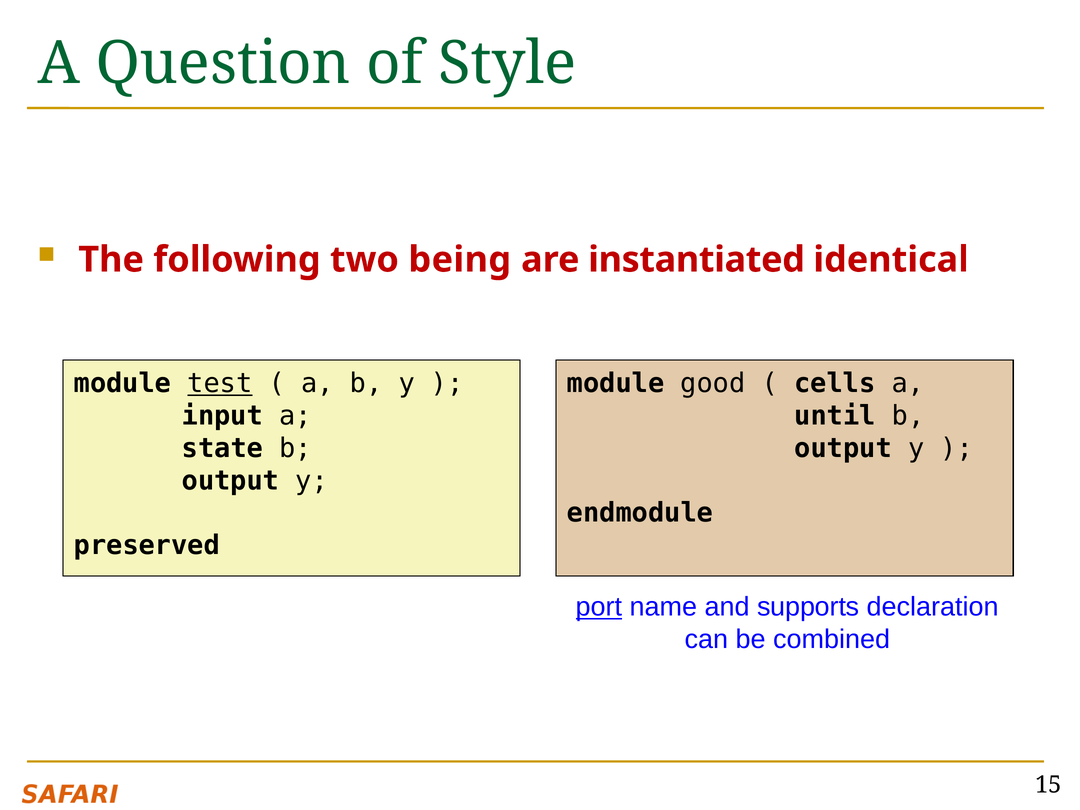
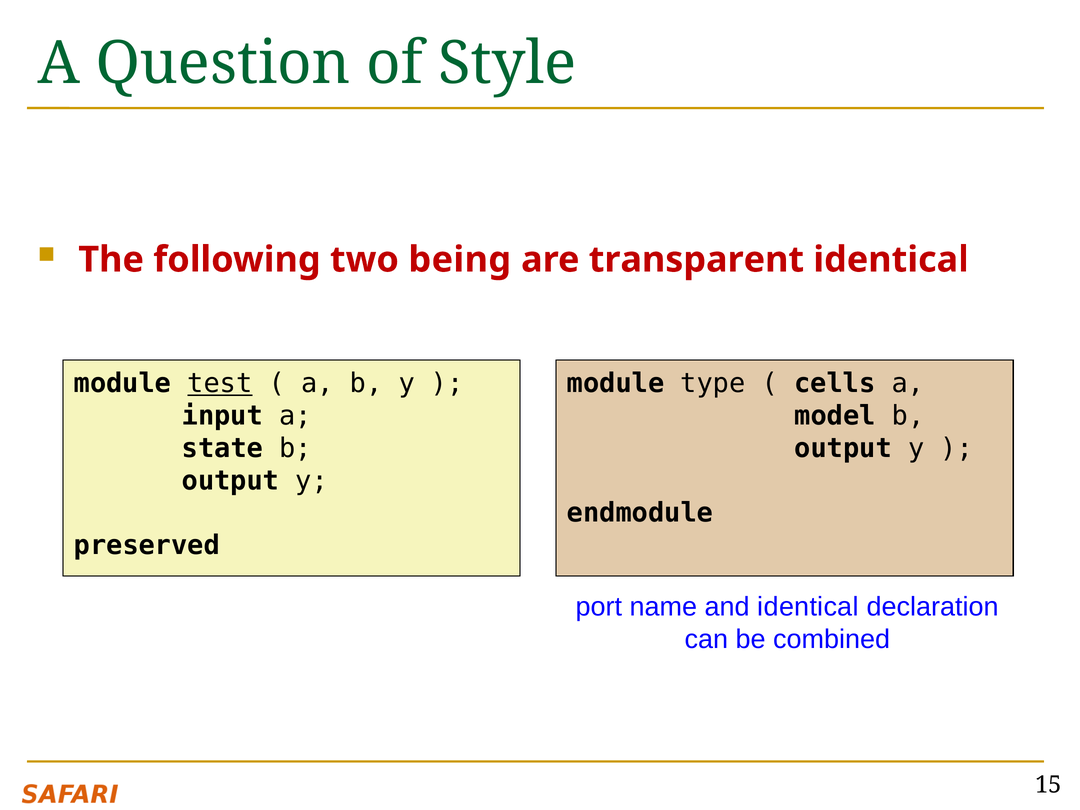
instantiated: instantiated -> transparent (696, 260)
good: good -> type (713, 383)
until: until -> model (835, 416)
port underline: present -> none (599, 607)
and supports: supports -> identical (808, 607)
